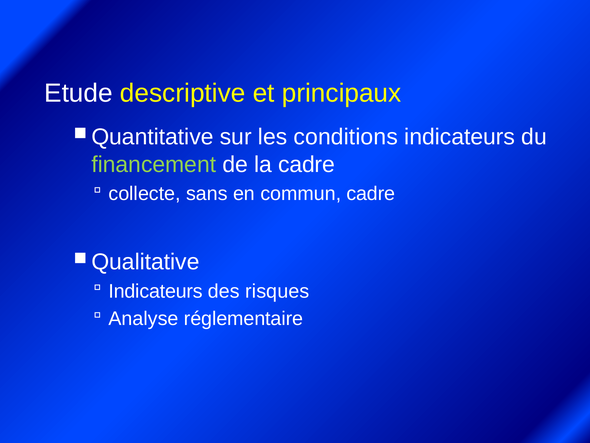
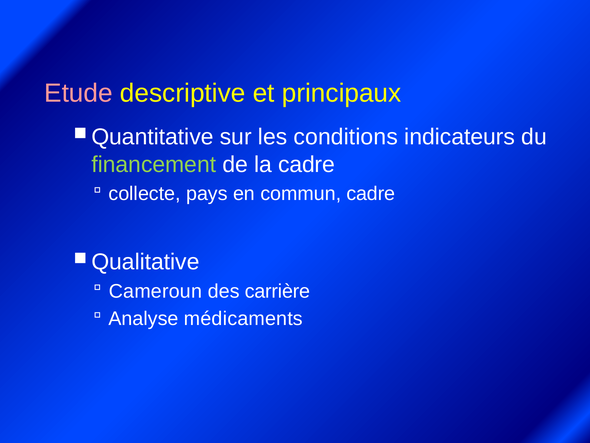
Etude colour: white -> pink (78, 93)
sans: sans -> pays (207, 194)
Indicateurs: Indicateurs -> Cameroun (155, 291)
risques: risques -> carrière (277, 291)
réglementaire: réglementaire -> médicaments (243, 318)
